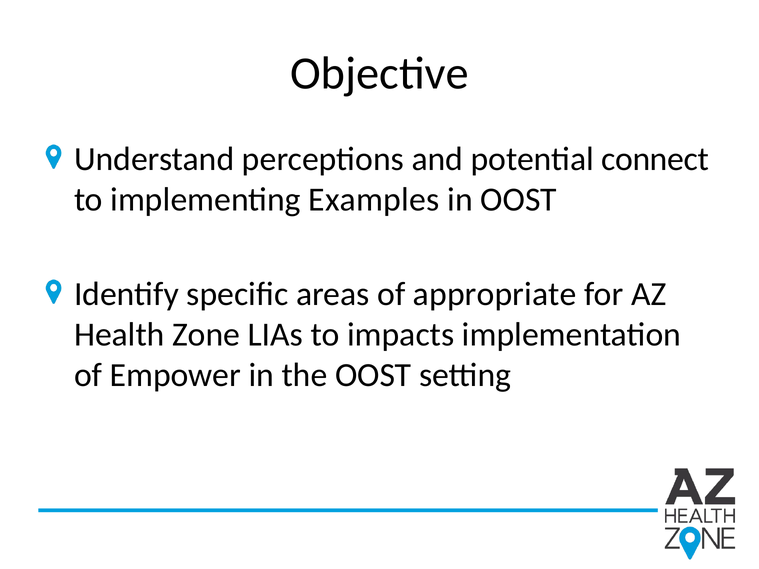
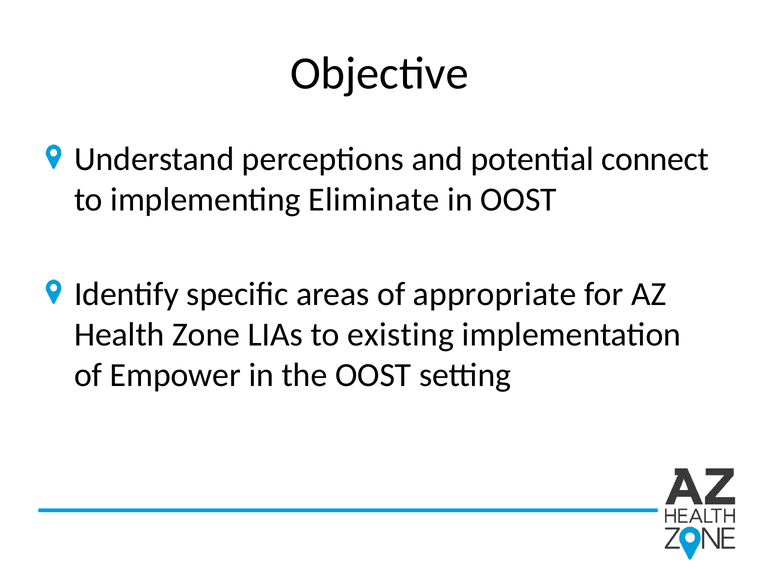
Examples: Examples -> Eliminate (374, 200)
impacts: impacts -> existing (401, 335)
